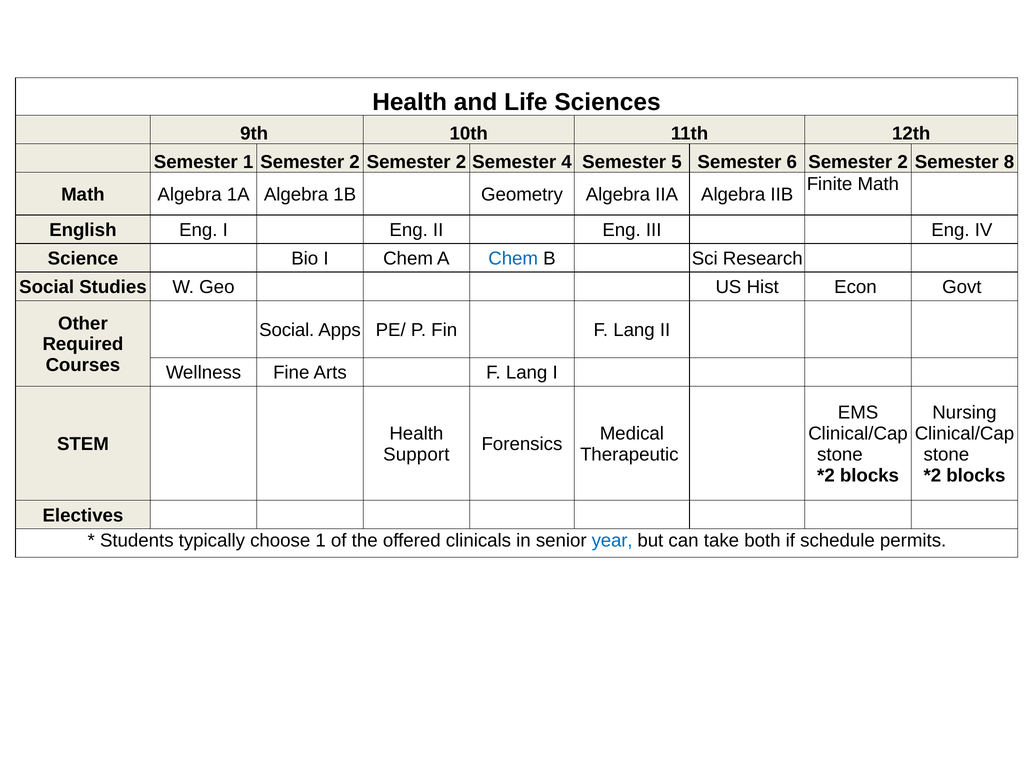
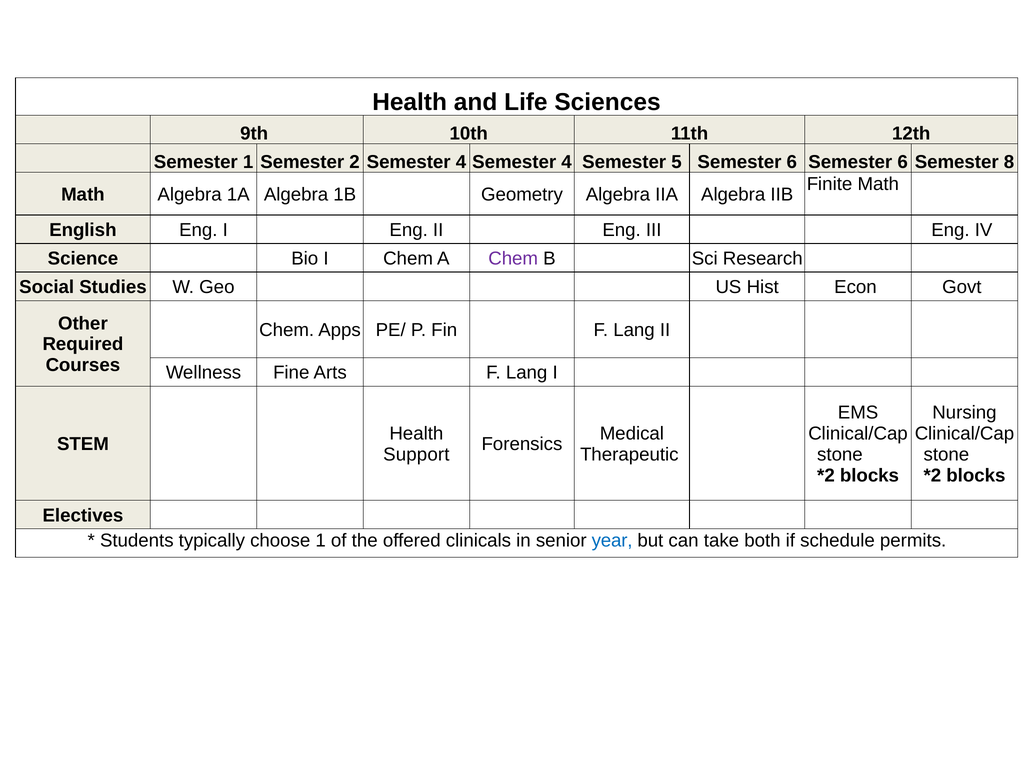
2 Semester 2: 2 -> 4 (461, 162)
6 Semester 2: 2 -> 6 (903, 162)
Chem colour: blue -> purple (513, 259)
Social: Social -> Chem (287, 330)
